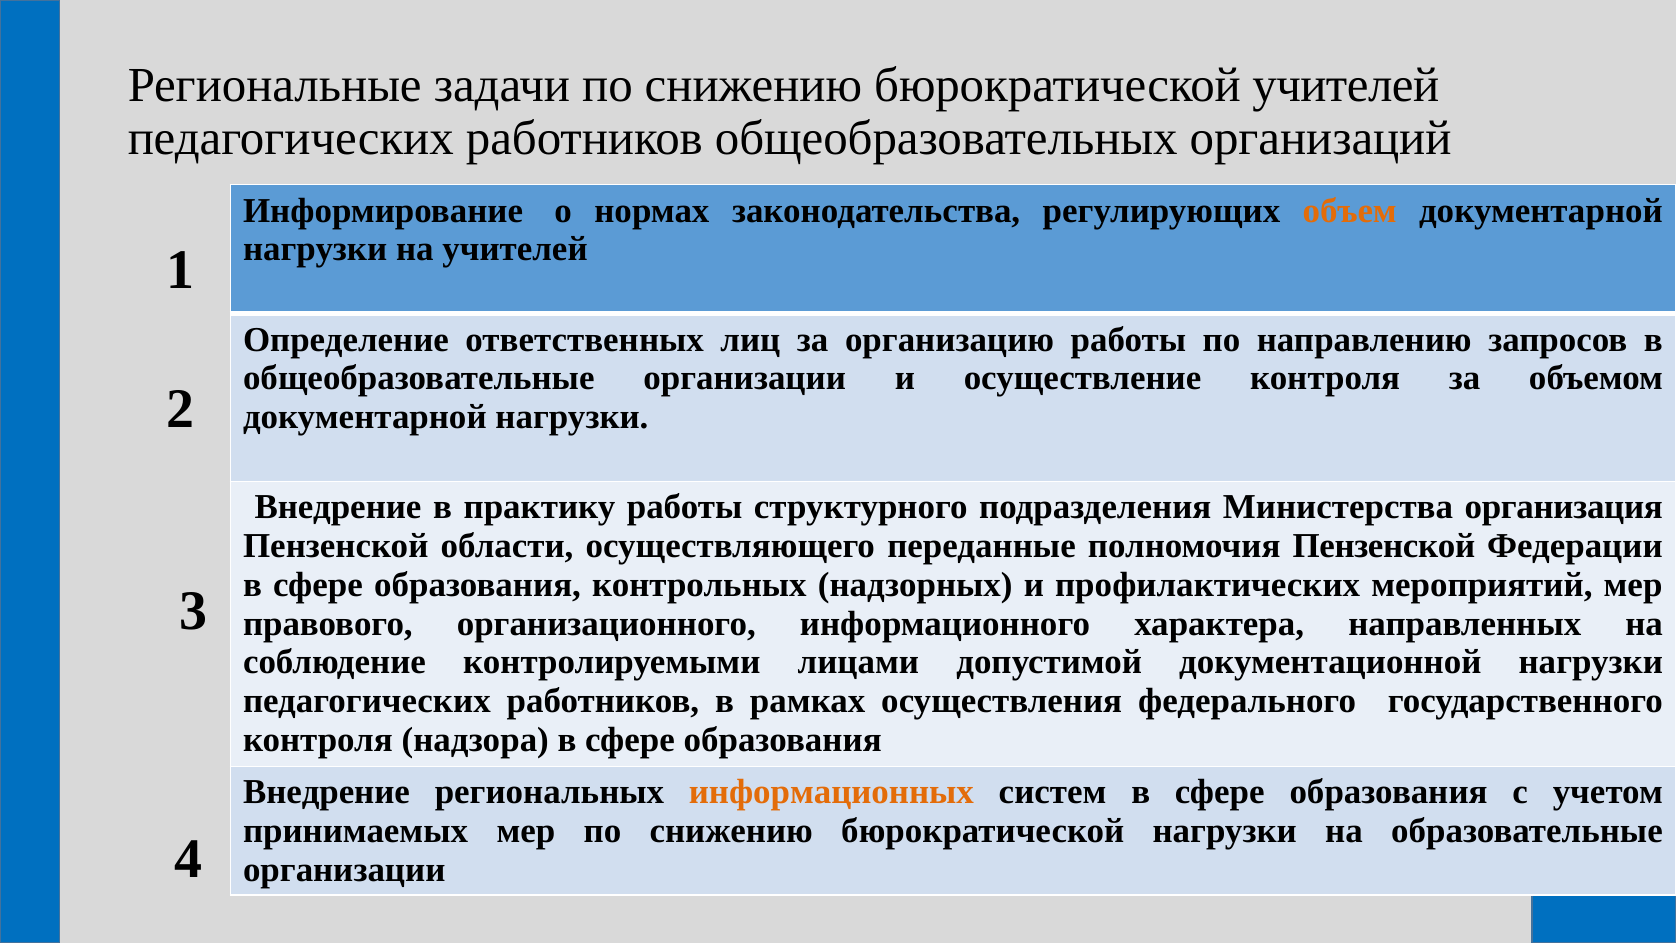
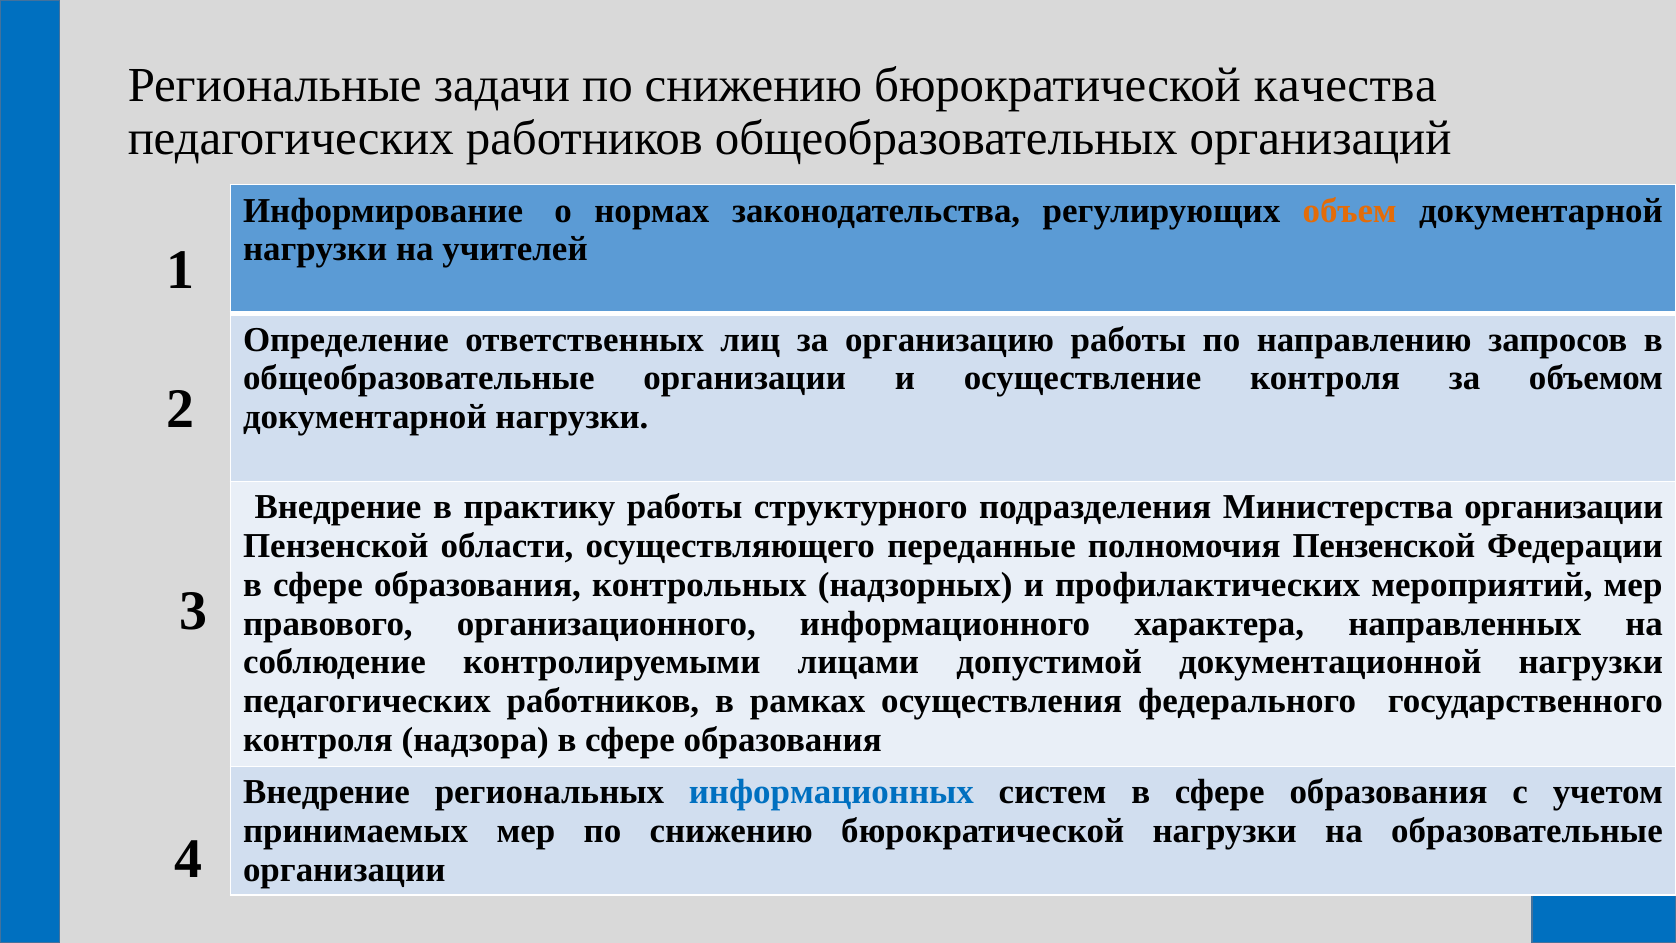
бюрократической учителей: учителей -> качества (1345, 85)
Министерства организация: организация -> организации (1564, 507)
информационных colour: orange -> blue (831, 792)
